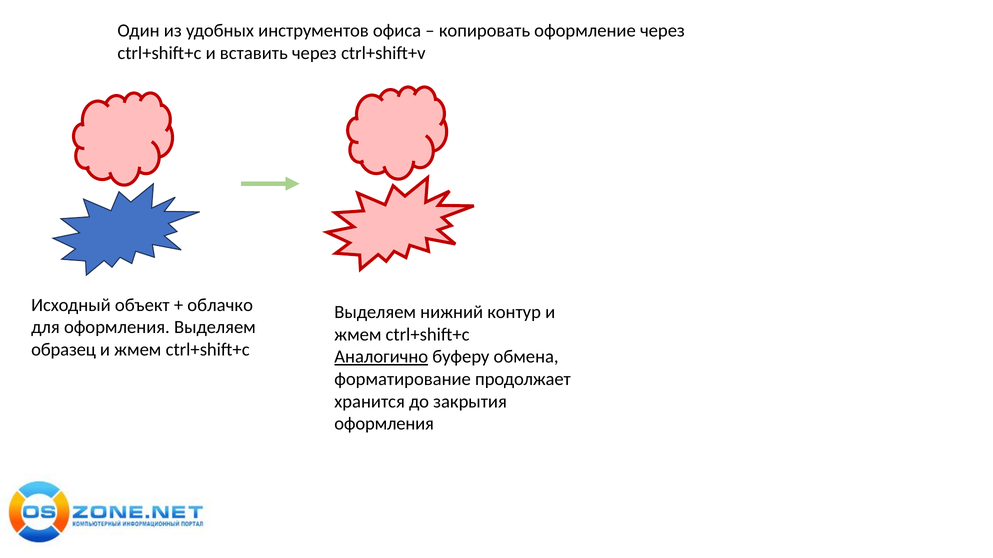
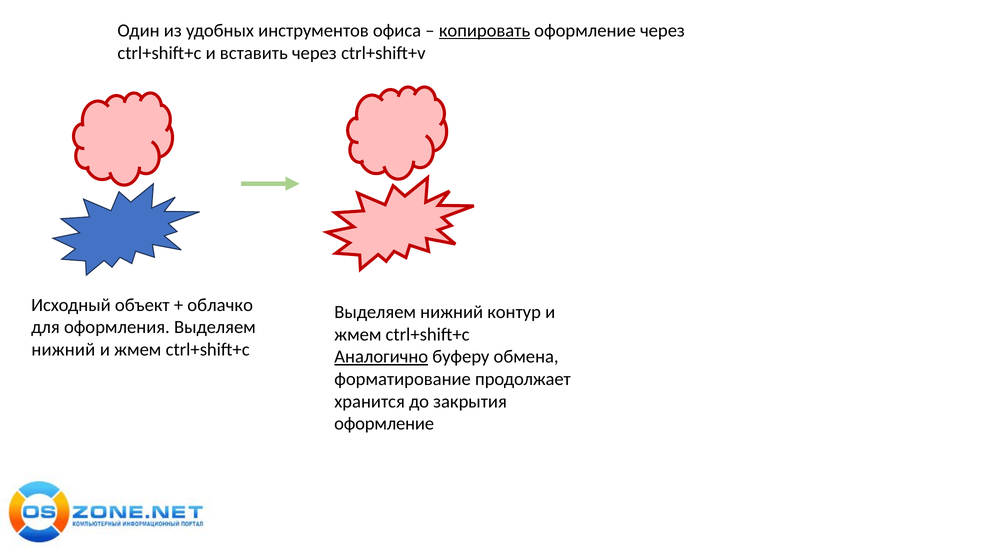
копировать underline: none -> present (485, 31)
образец: образец -> нижний (63, 350)
оформления: оформления -> оформление (384, 424)
